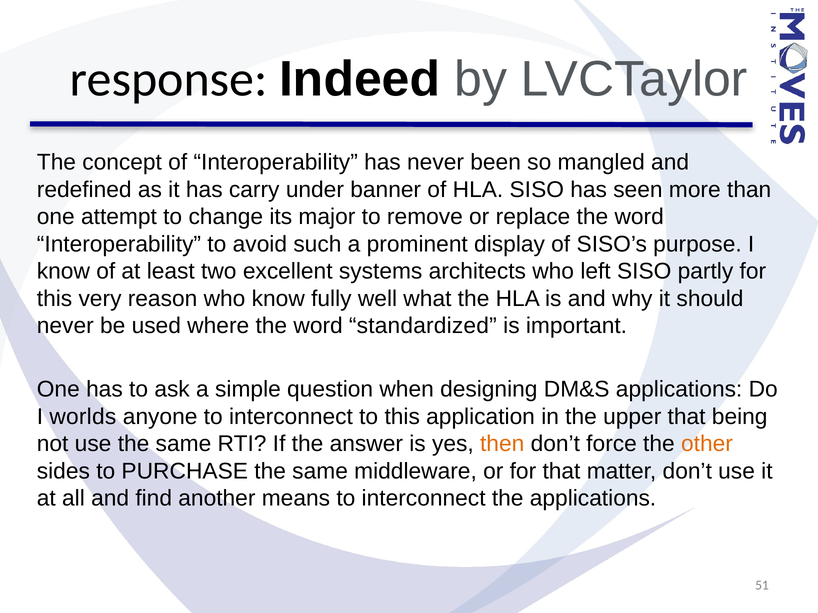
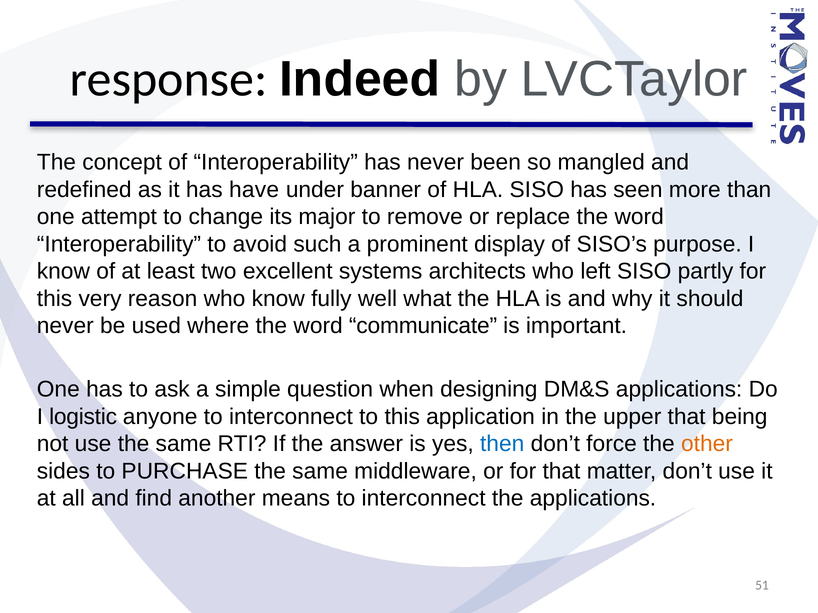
carry: carry -> have (254, 190)
standardized: standardized -> communicate (423, 326)
worlds: worlds -> logistic (83, 417)
then colour: orange -> blue (502, 444)
